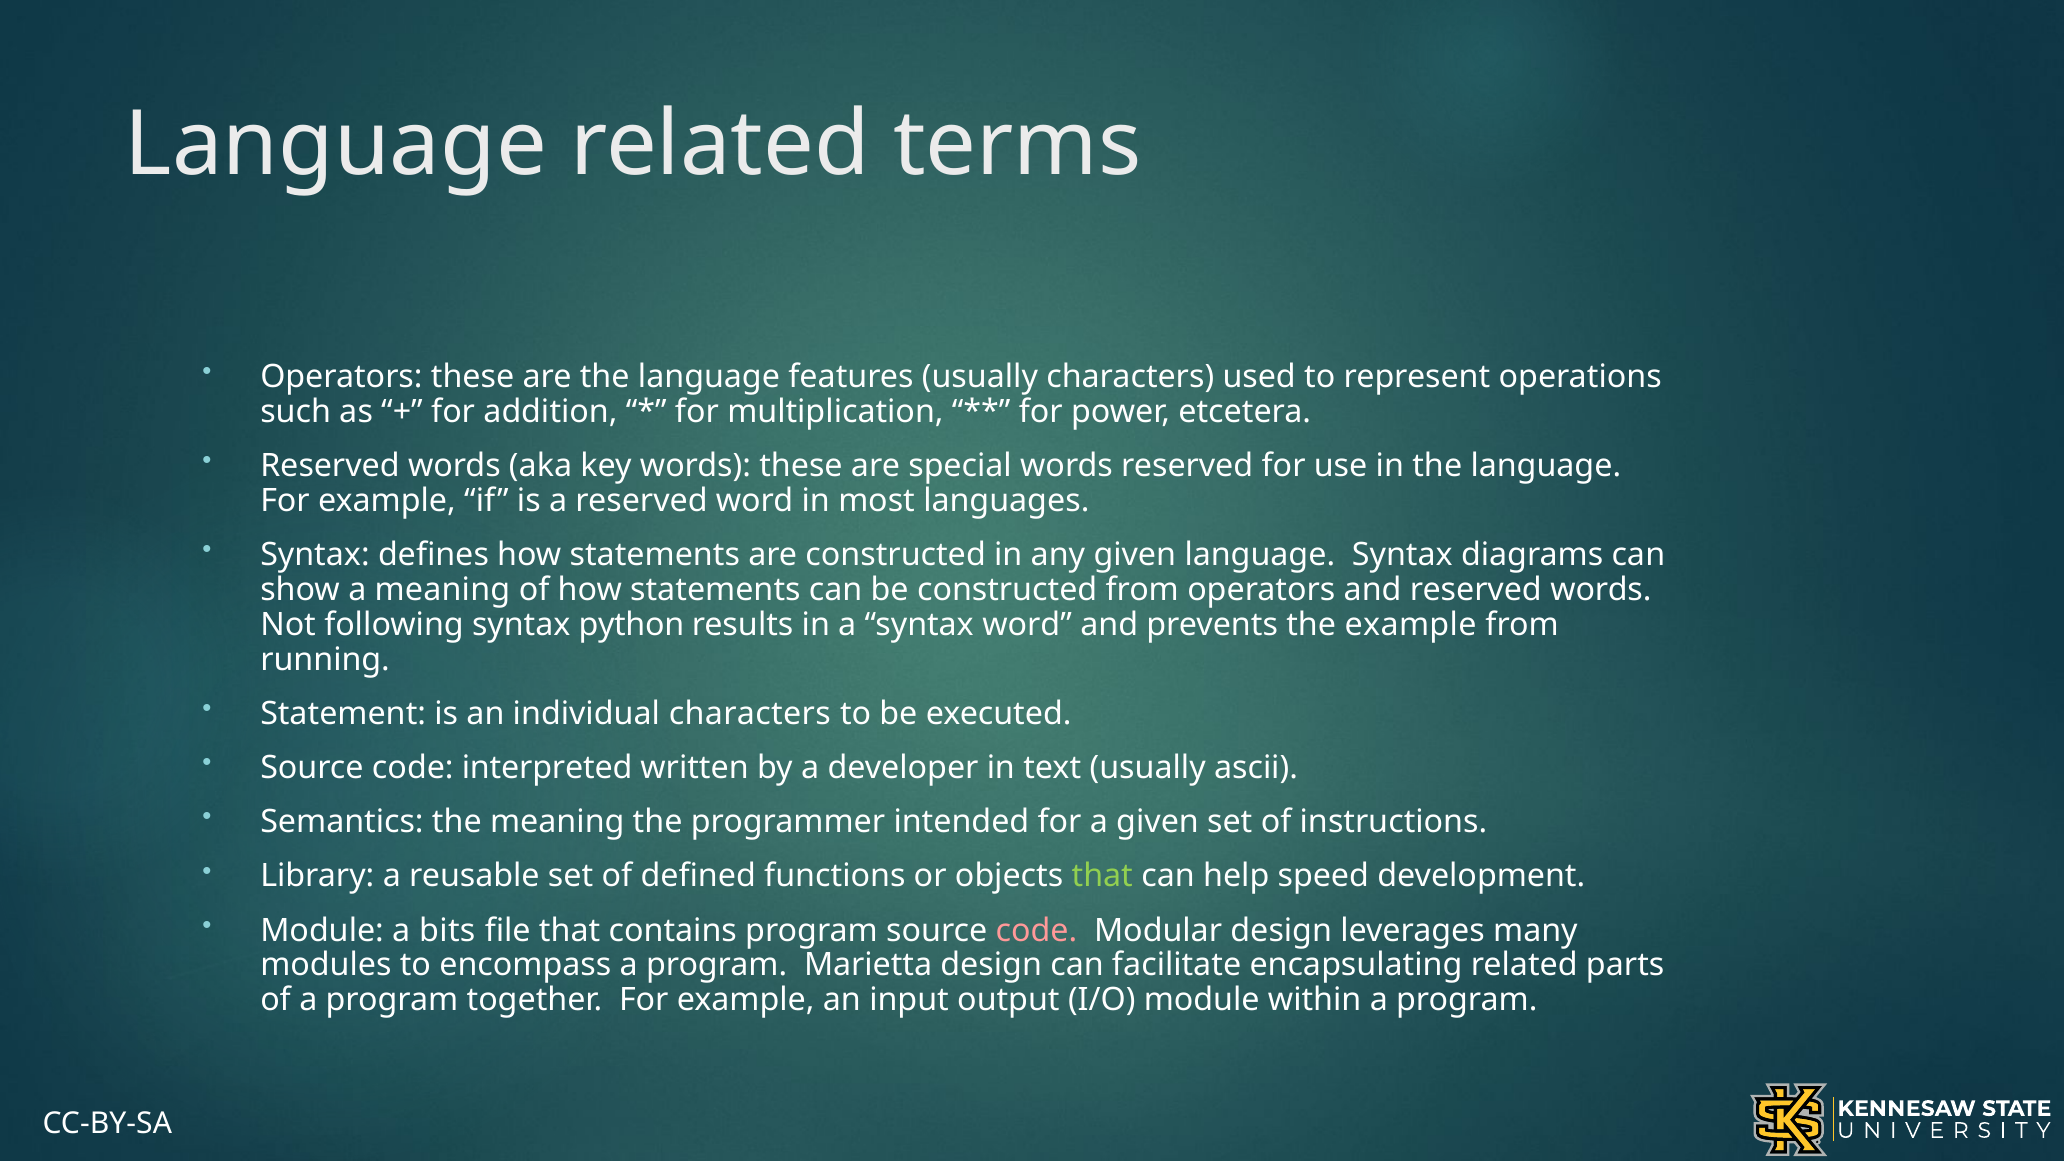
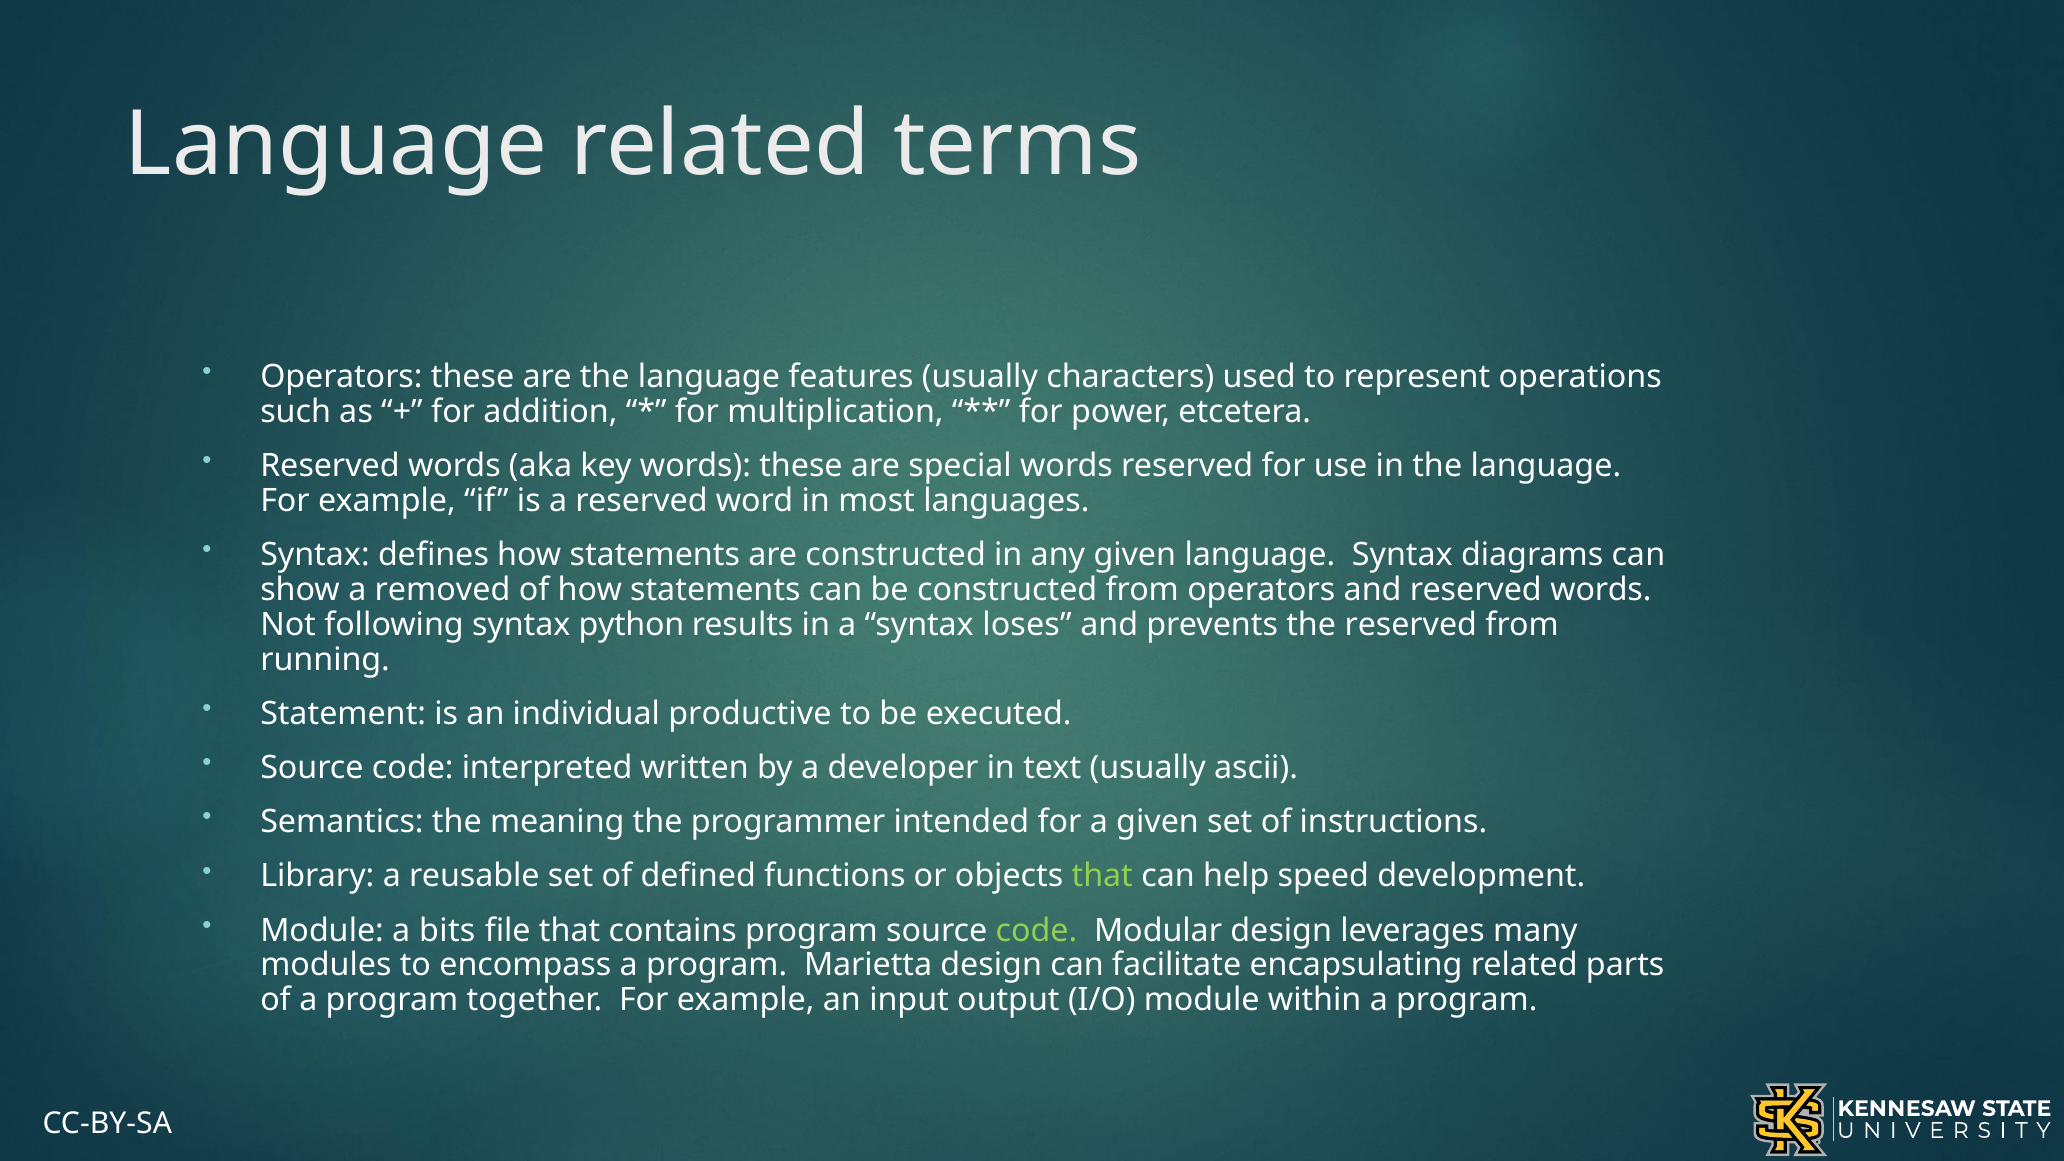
a meaning: meaning -> removed (442, 590)
syntax word: word -> loses (1027, 625)
the example: example -> reserved (1411, 625)
individual characters: characters -> productive (750, 714)
code colour: pink -> light green (1036, 930)
